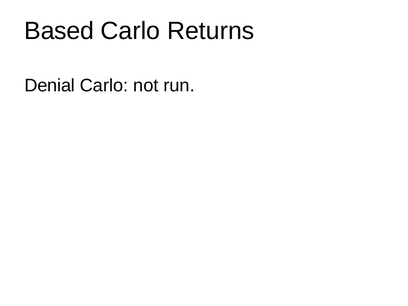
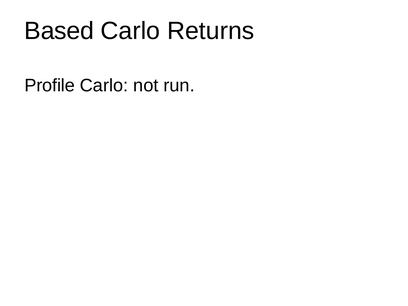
Denial: Denial -> Profile (50, 86)
